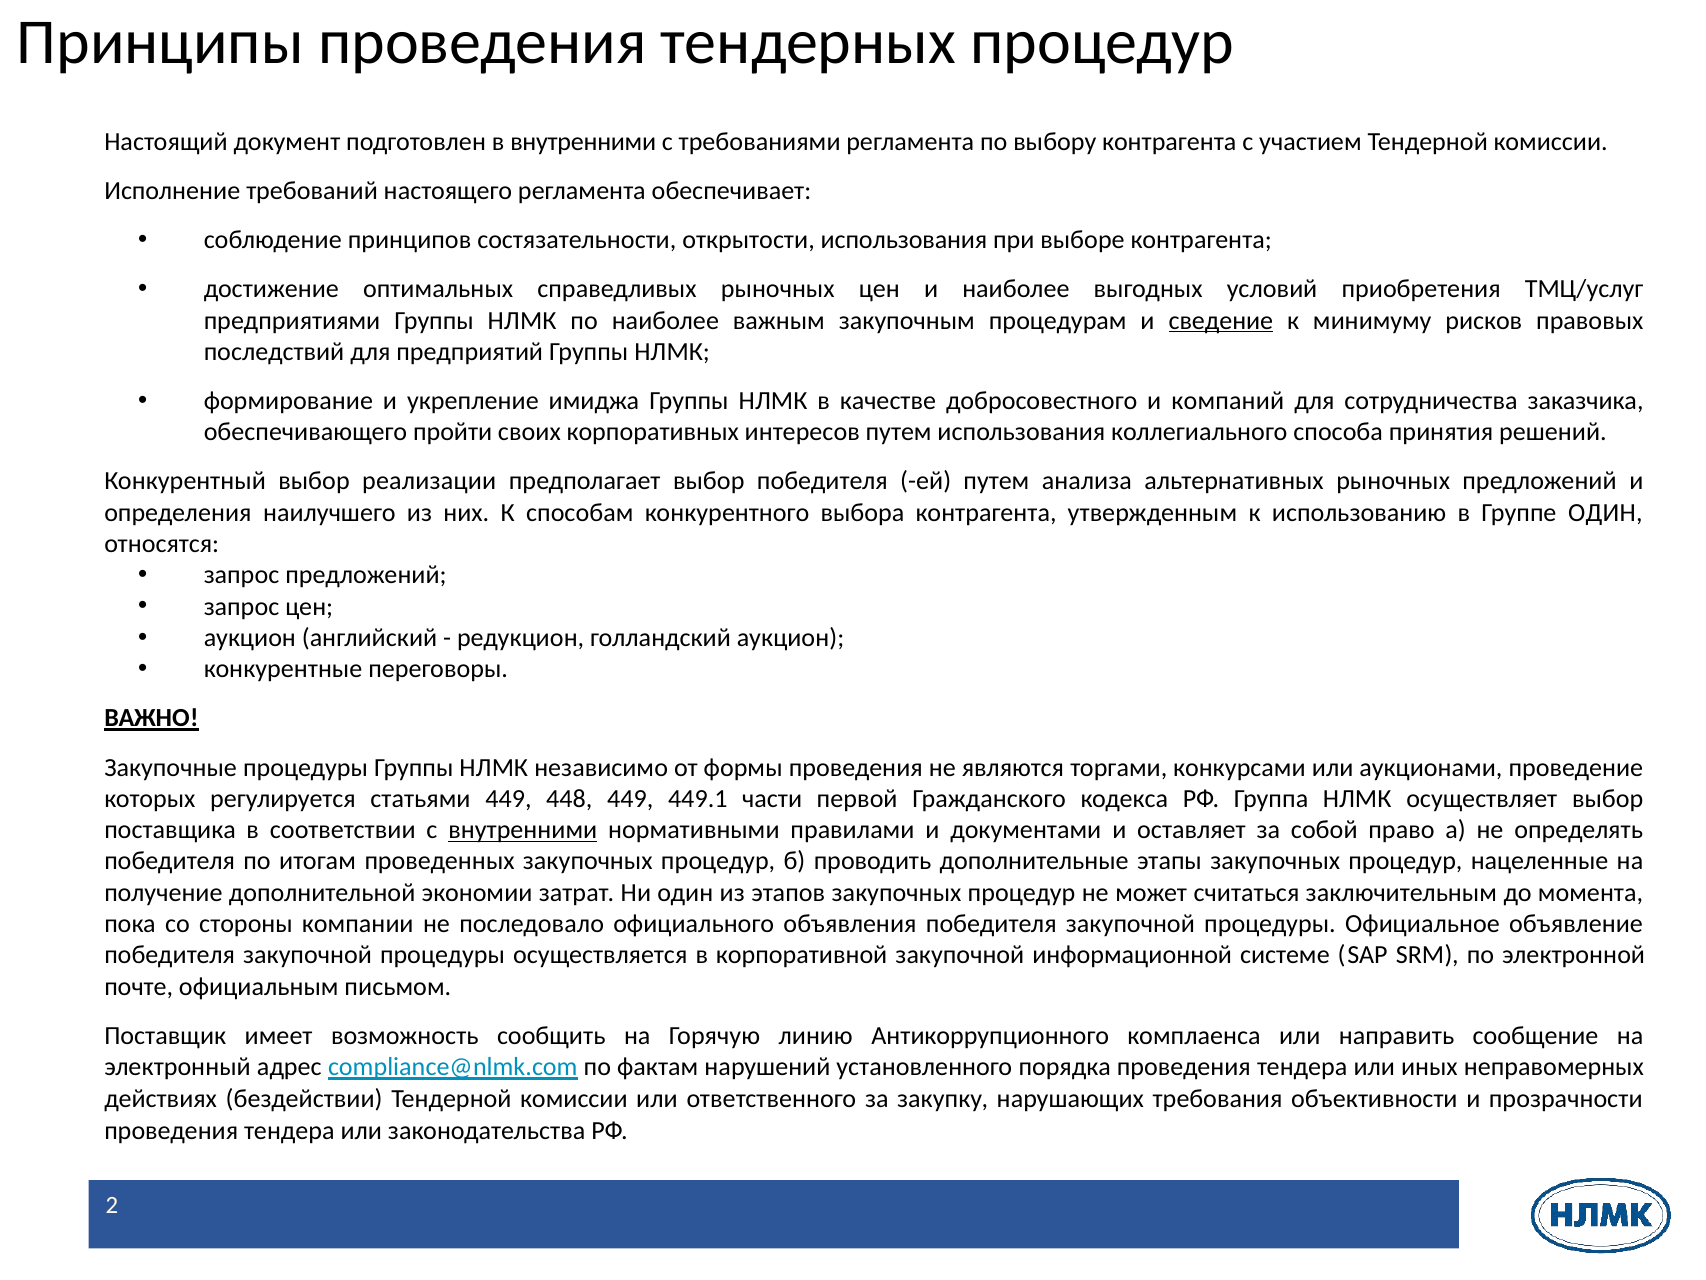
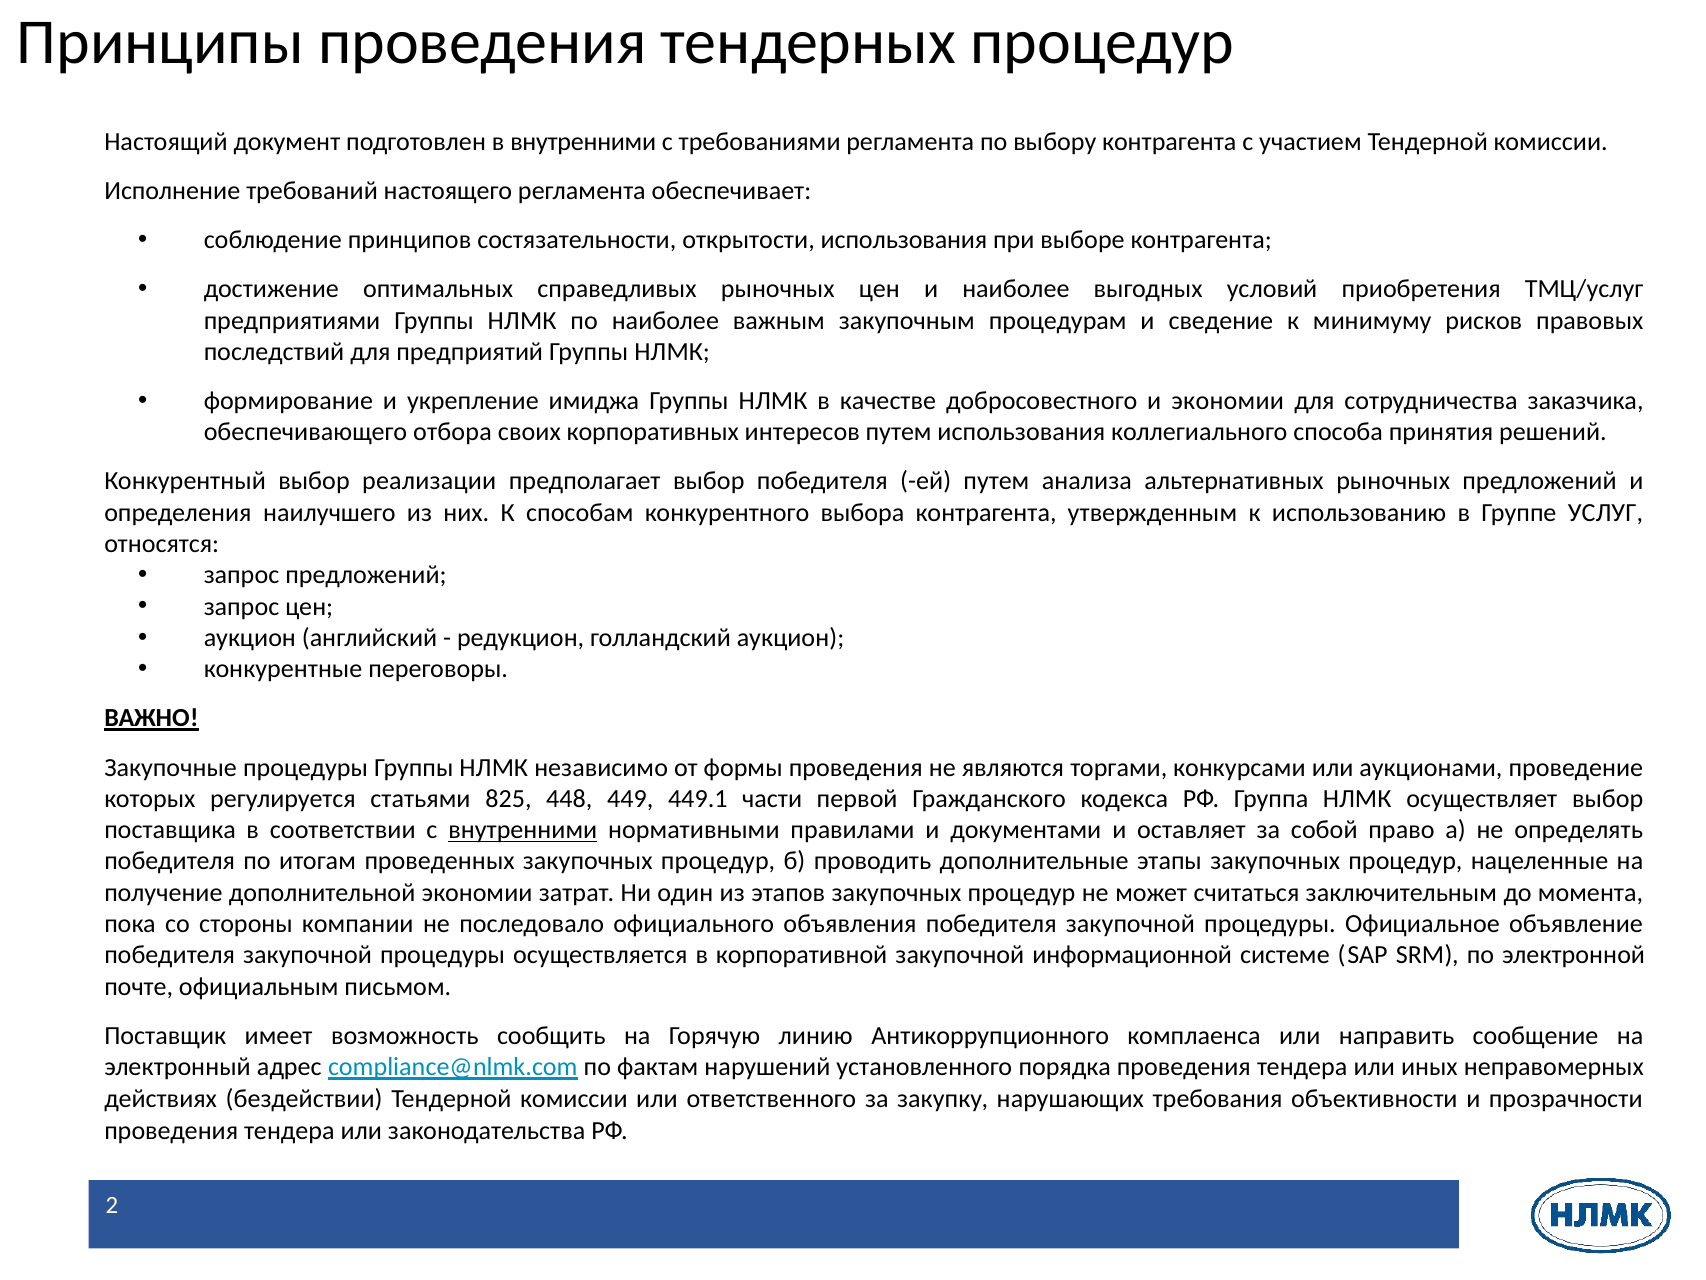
сведение underline: present -> none (1221, 320)
и компаний: компаний -> экономии (1228, 401)
пройти: пройти -> отбора (452, 432)
Группе ОДИН: ОДИН -> УСЛУГ (1605, 512)
статьями 449: 449 -> 825 (508, 798)
